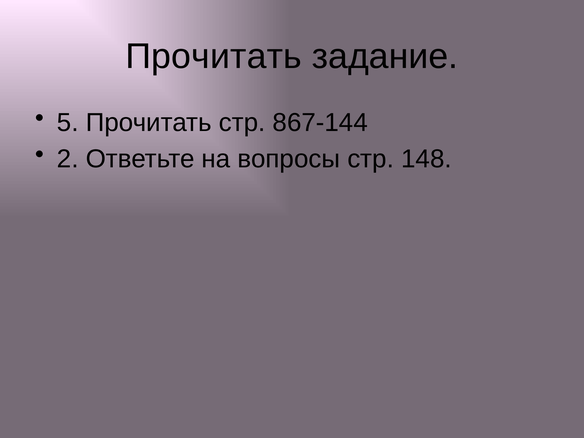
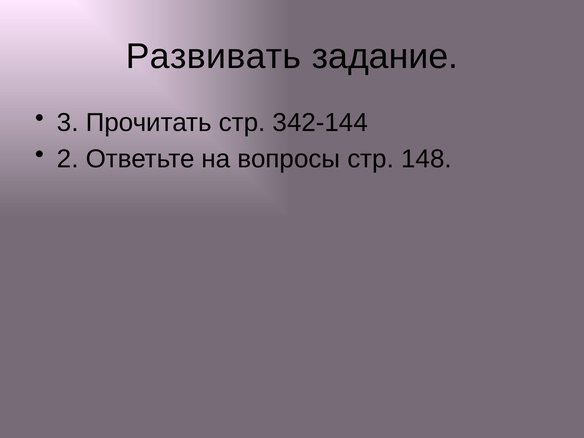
Прочитать: Прочитать -> Развивать (214, 57)
5: 5 -> 3 (68, 123)
867-144: 867-144 -> 342-144 (320, 123)
